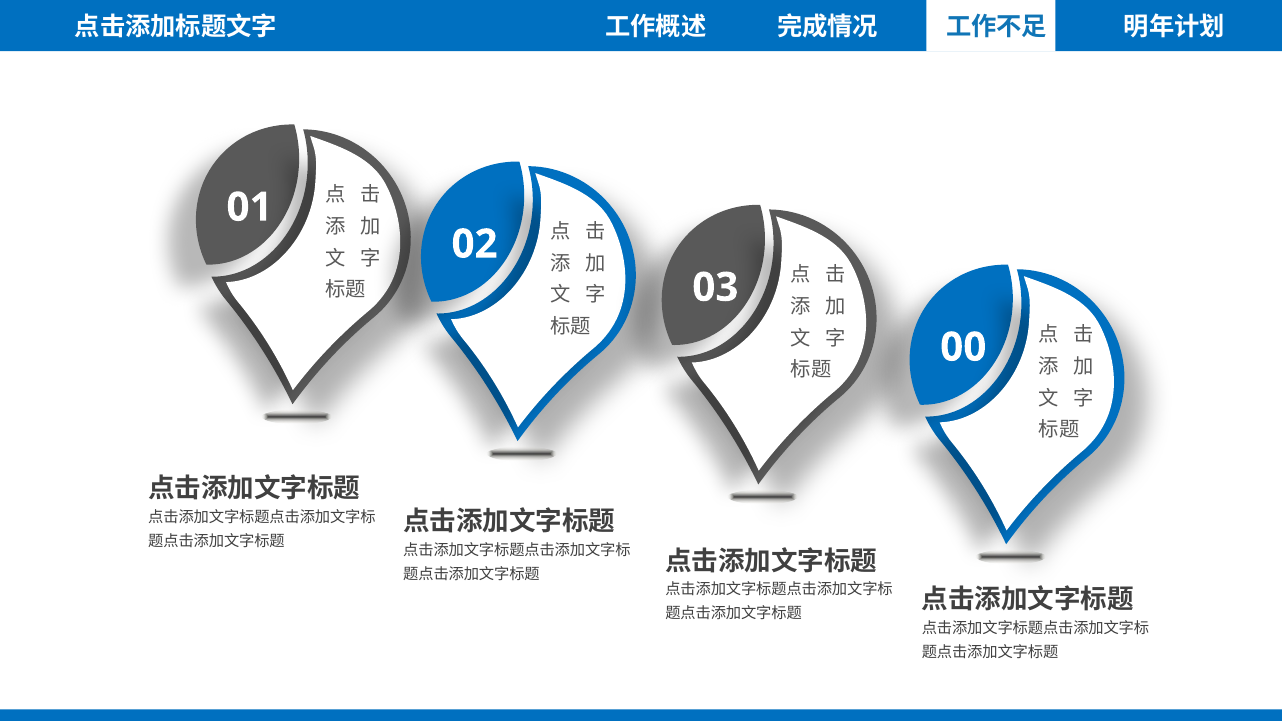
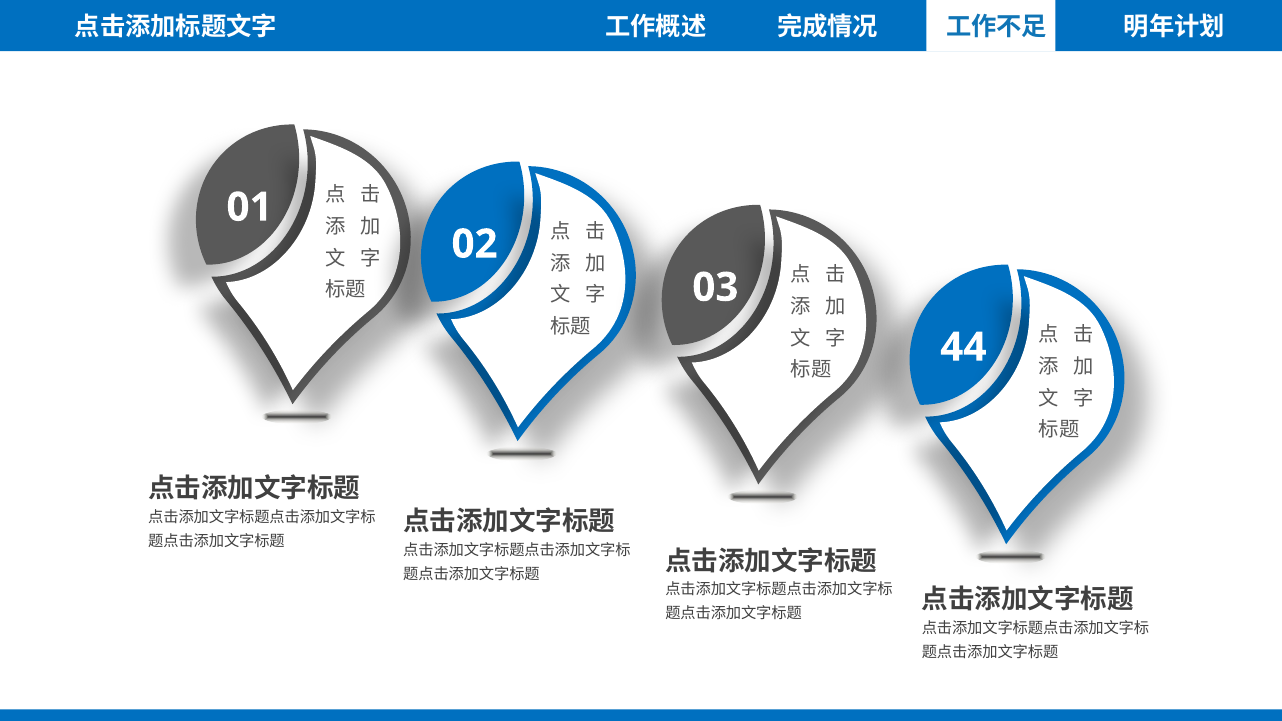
00: 00 -> 44 (963, 347)
